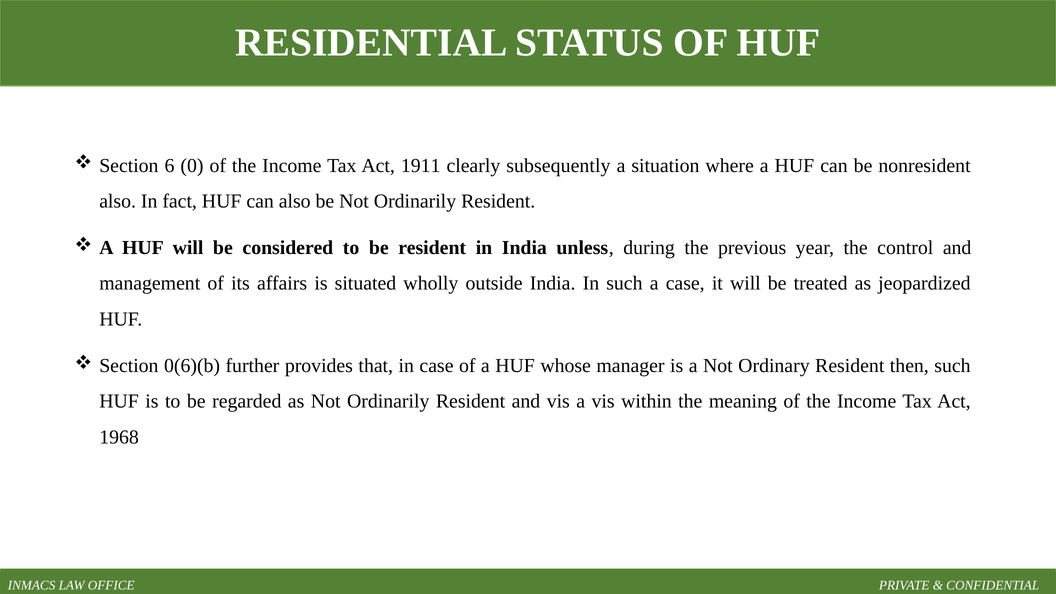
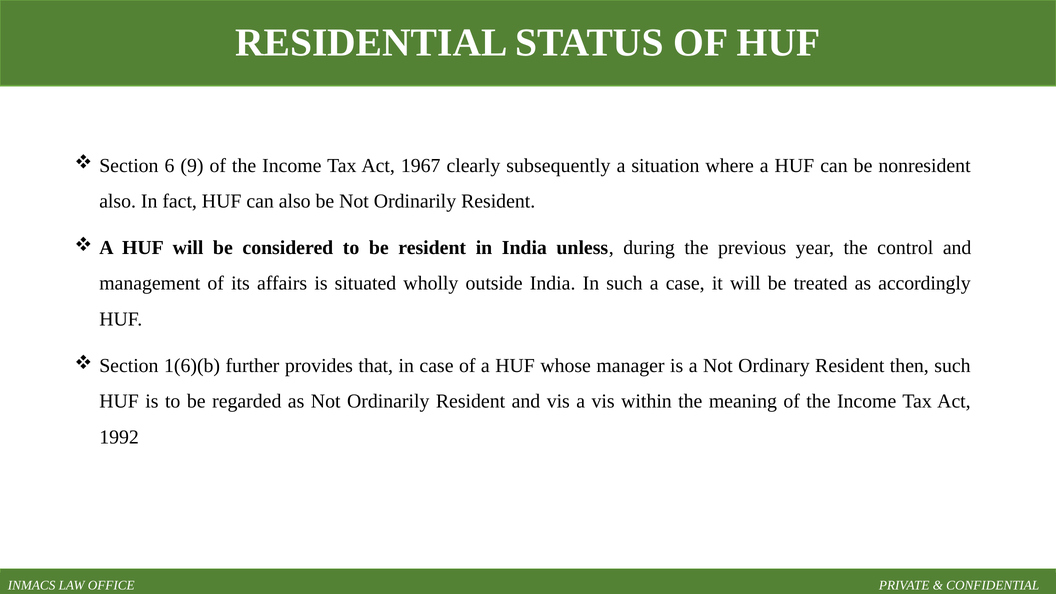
0: 0 -> 9 (192, 166)
1911: 1911 -> 1967 (421, 166)
jeopardized: jeopardized -> accordingly (924, 283)
0(6)(b: 0(6)(b -> 1(6)(b (192, 366)
1968: 1968 -> 1992 (119, 437)
